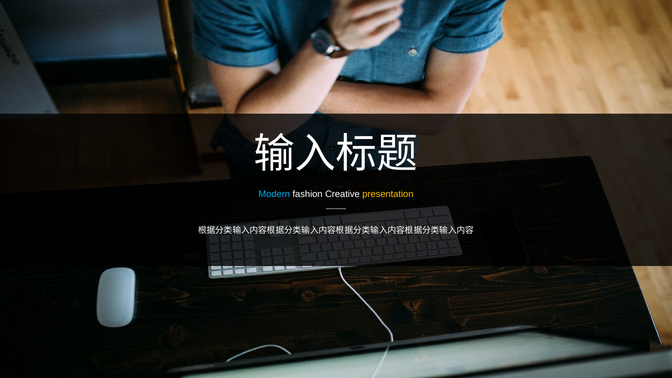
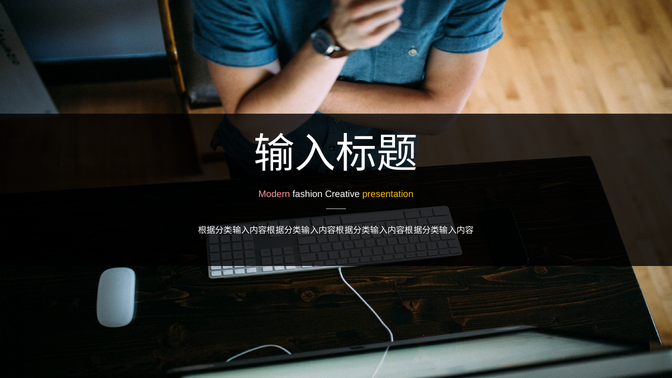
Modern colour: light blue -> pink (274, 194)
